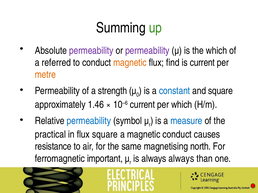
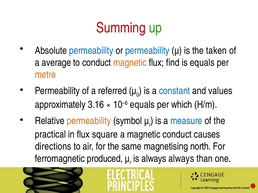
Summing colour: black -> red (121, 28)
permeability colour: purple -> blue (91, 51)
permeability colour: purple -> blue (147, 51)
the which: which -> taken (216, 51)
referred: referred -> average (56, 63)
is current: current -> equals (202, 63)
strength: strength -> referred (112, 91)
and square: square -> values (220, 91)
1.46: 1.46 -> 3.16 (96, 105)
10–6 current: current -> equals (142, 105)
permeability colour: blue -> orange (89, 121)
resistance: resistance -> directions (53, 147)
important: important -> produced (105, 159)
